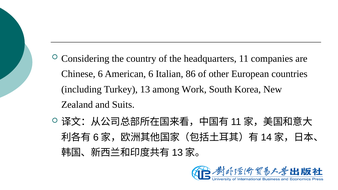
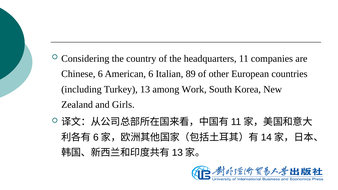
86: 86 -> 89 (191, 74)
Suits: Suits -> Girls (123, 105)
